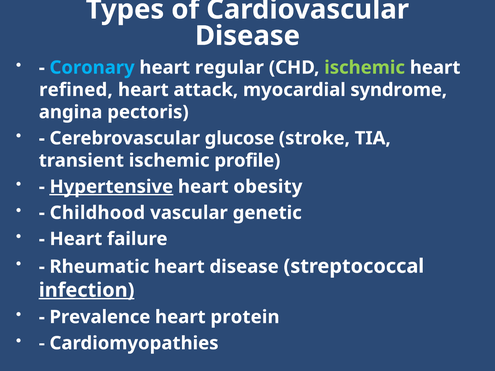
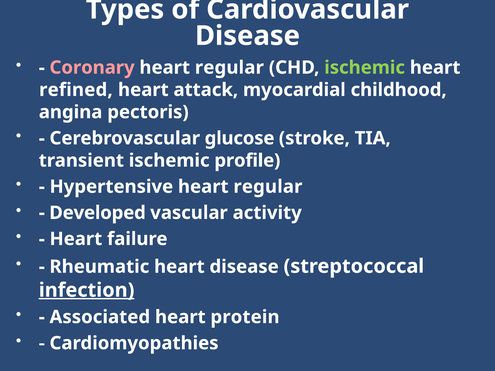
Coronary colour: light blue -> pink (92, 68)
syndrome: syndrome -> childhood (399, 90)
Hypertensive underline: present -> none (111, 187)
obesity: obesity -> regular (268, 187)
Childhood: Childhood -> Developed (98, 213)
genetic: genetic -> activity (267, 213)
Prevalence: Prevalence -> Associated (100, 317)
